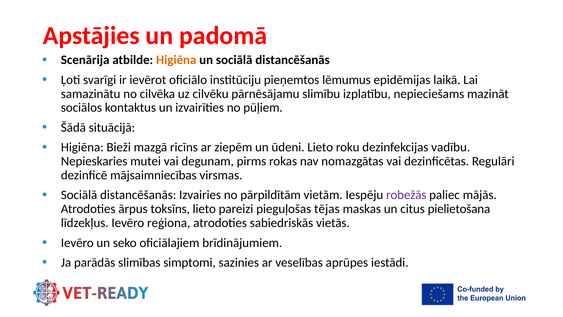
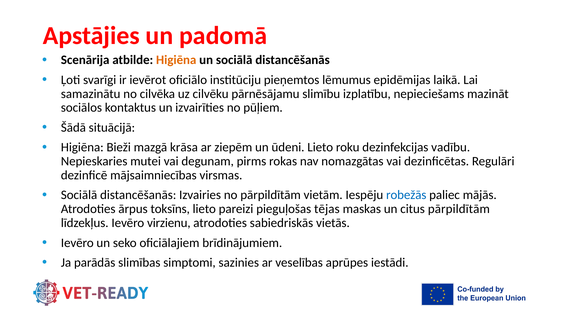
ricīns: ricīns -> krāsa (184, 147)
robežās colour: purple -> blue (406, 195)
citus pielietošana: pielietošana -> pārpildītām (459, 209)
reģiona: reģiona -> virzienu (169, 223)
